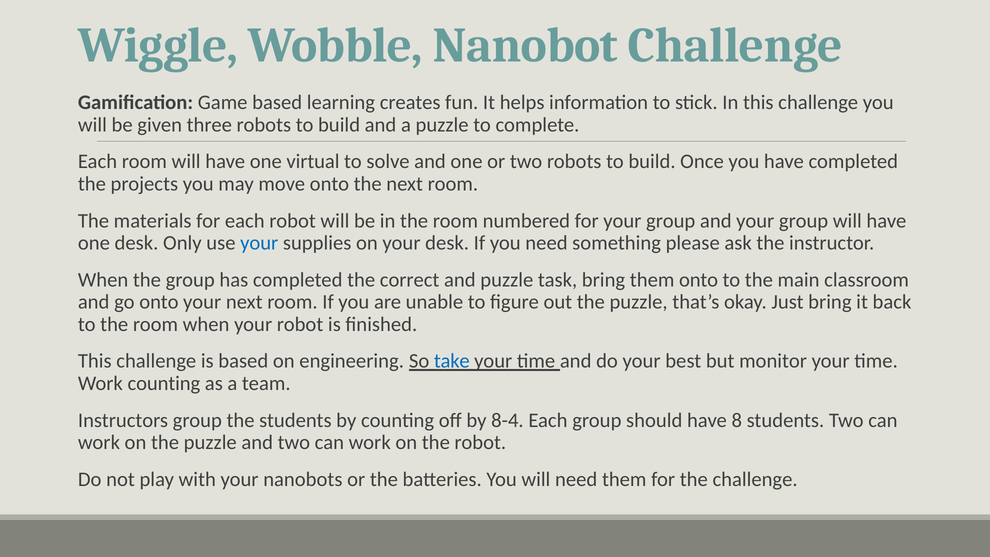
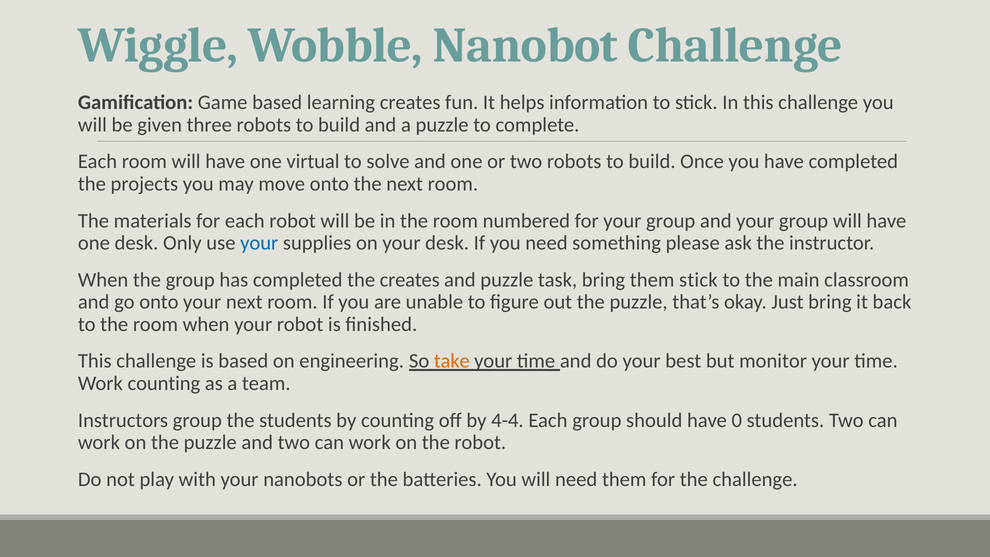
the correct: correct -> creates (410, 280)
them onto: onto -> stick (698, 280)
take colour: blue -> orange (452, 361)
8-4: 8-4 -> 4-4 (507, 420)
8: 8 -> 0 (737, 420)
